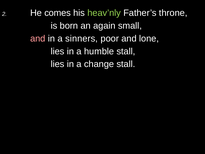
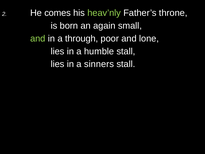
and colour: pink -> light green (38, 38)
sinners: sinners -> through (82, 38)
change: change -> sinners (99, 64)
